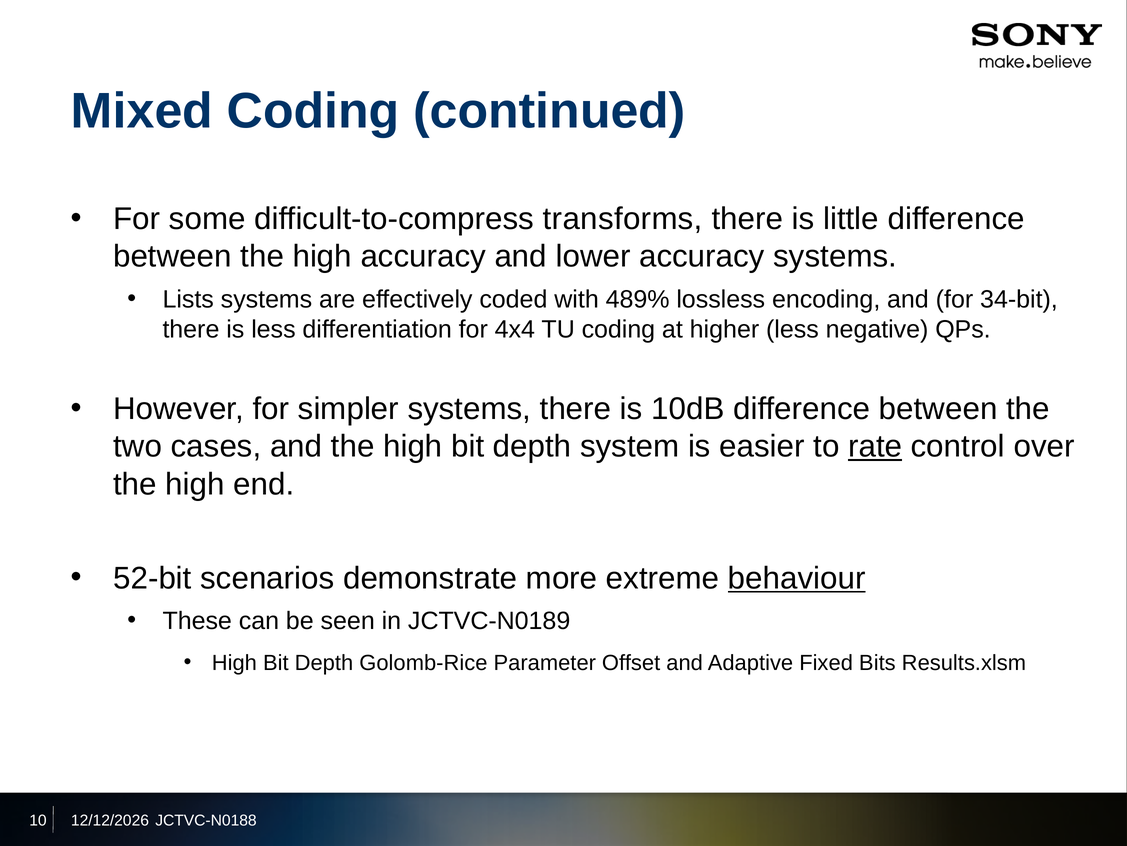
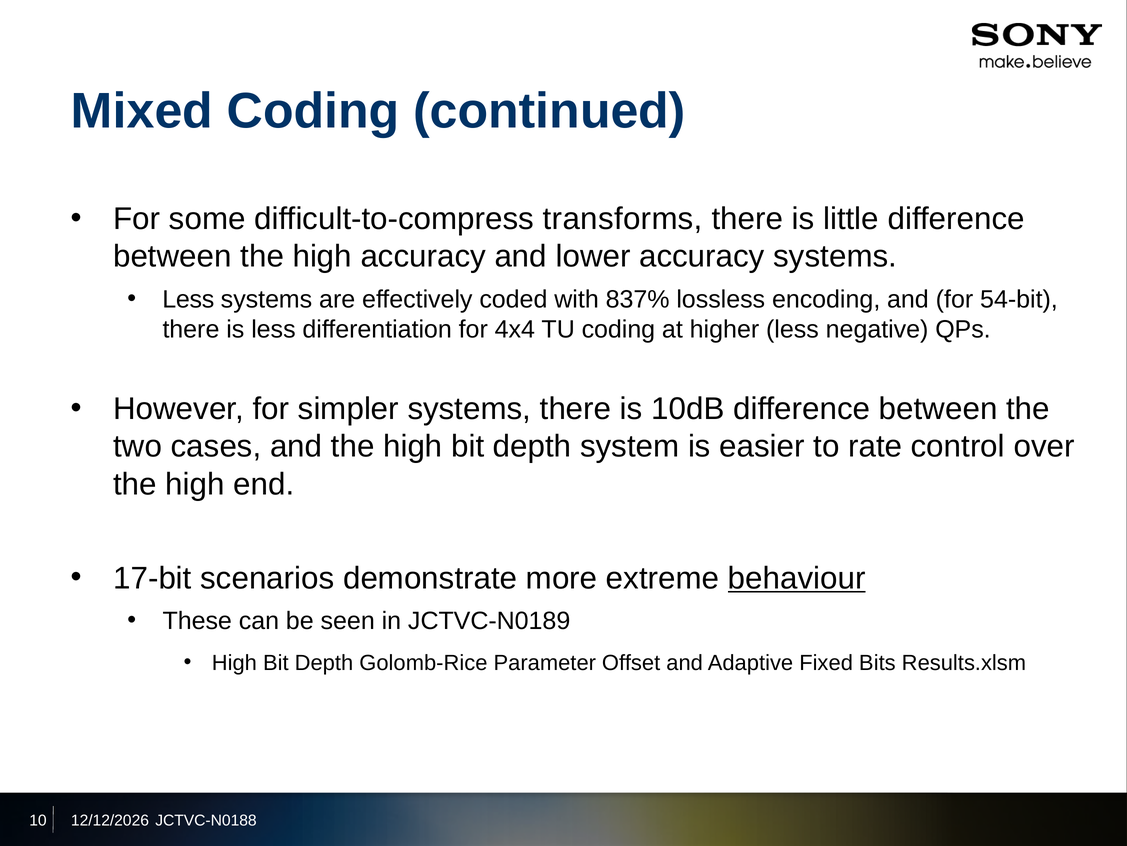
Lists: Lists -> Less (188, 299)
489%: 489% -> 837% (638, 299)
34-bit: 34-bit -> 54-bit (1019, 299)
rate underline: present -> none (875, 446)
52-bit: 52-bit -> 17-bit (152, 578)
